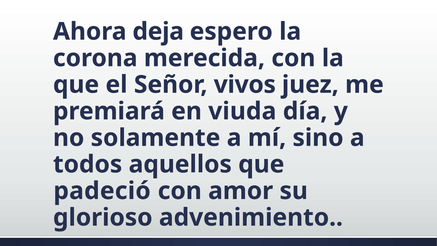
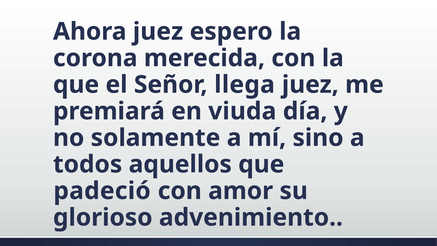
Ahora deja: deja -> juez (158, 32)
vivos: vivos -> llega (245, 85)
